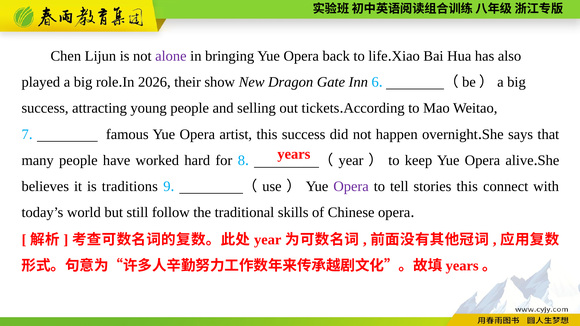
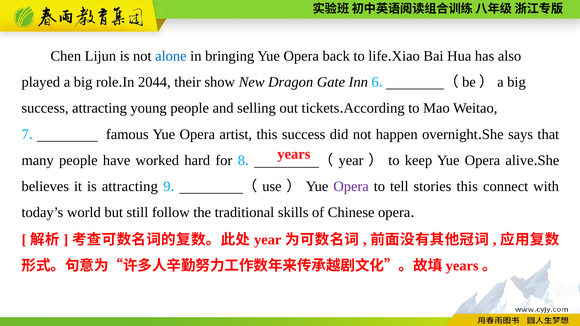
alone colour: purple -> blue (171, 56)
2026: 2026 -> 2044 (154, 82)
is traditions: traditions -> attracting (130, 187)
